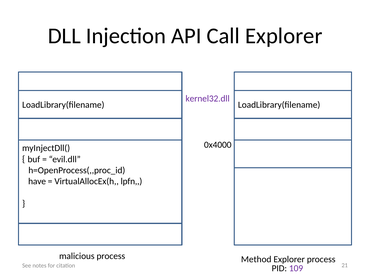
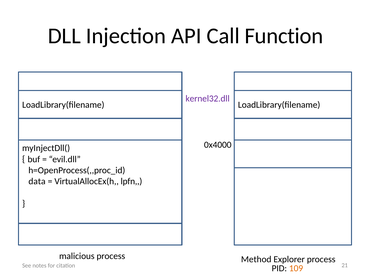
Call Explorer: Explorer -> Function (284, 36)
have: have -> data (37, 181)
109 colour: purple -> orange (296, 268)
